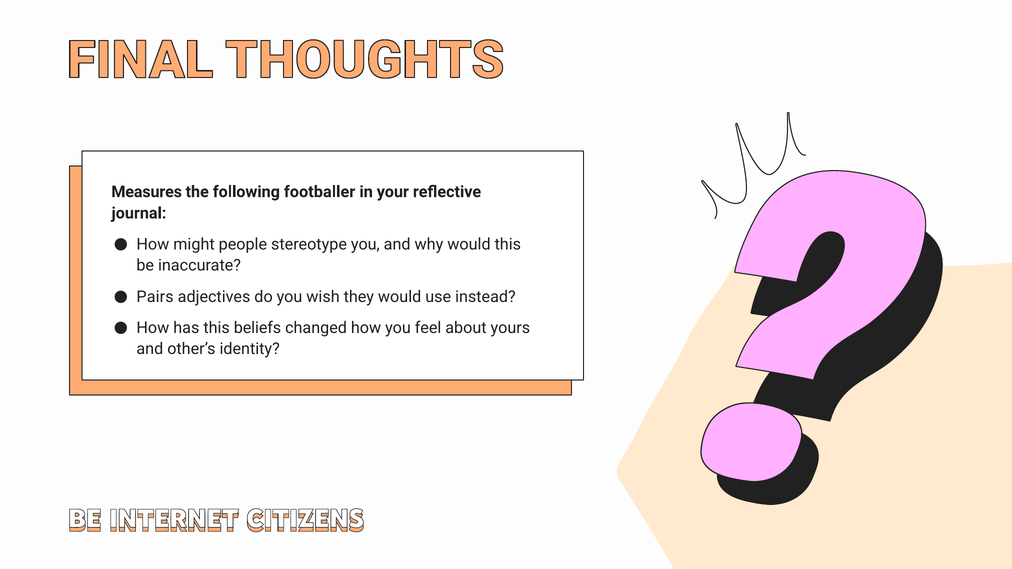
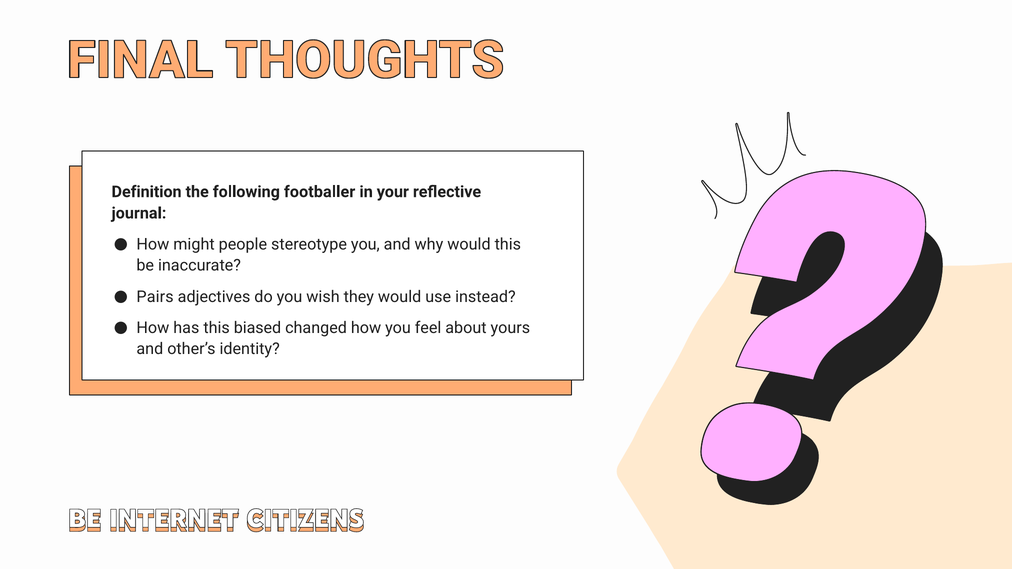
Measures: Measures -> Definition (147, 192)
beliefs: beliefs -> biased (258, 328)
